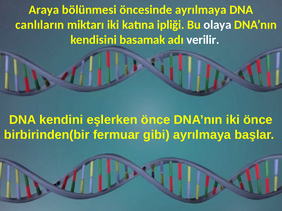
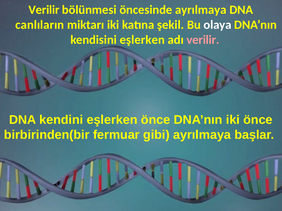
Araya: Araya -> Verilir (44, 10)
ipliği: ipliği -> şekil (171, 25)
kendisini basamak: basamak -> eşlerken (142, 40)
verilir colour: white -> pink (203, 40)
